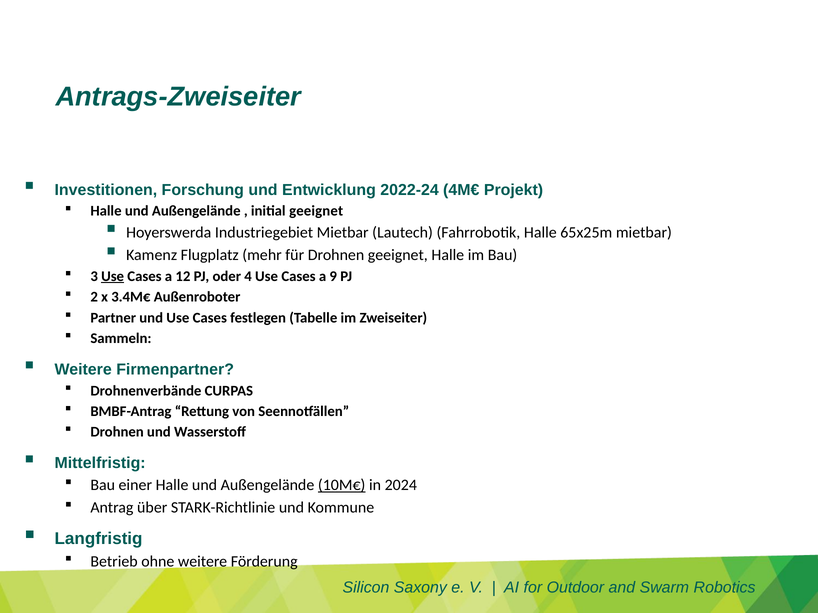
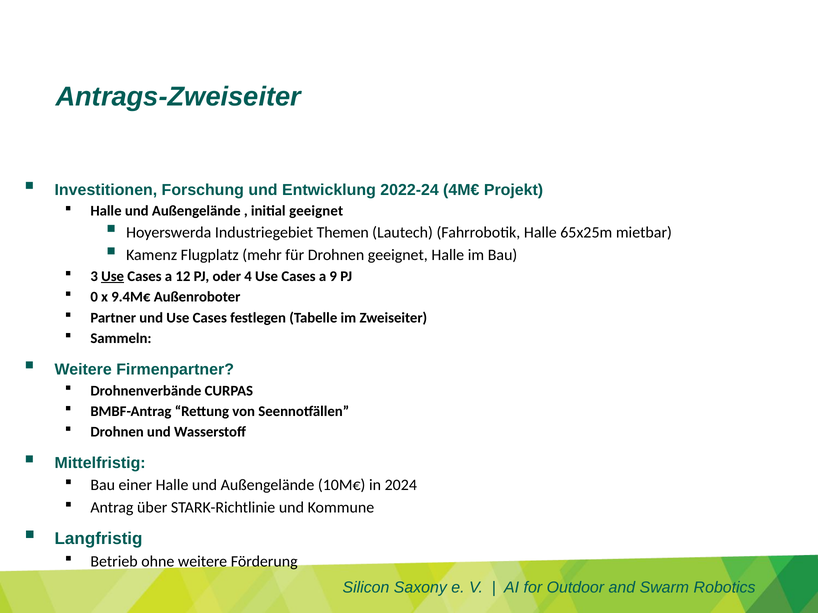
Industriegebiet Mietbar: Mietbar -> Themen (343, 233)
2: 2 -> 0 (94, 297)
3.4M€: 3.4M€ -> 9.4M€ (131, 297)
10M€ underline: present -> none (342, 486)
